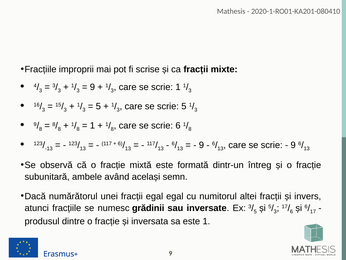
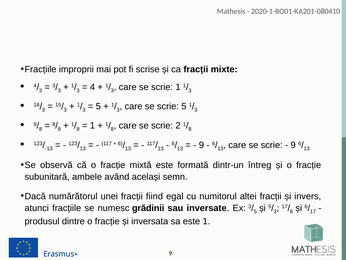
9: 9 -> 4 (92, 87)
scrie 6: 6 -> 2 (178, 125)
fracții egal: egal -> fiind (154, 196)
